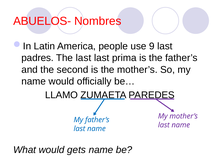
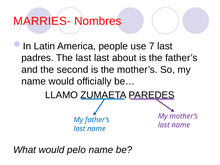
ABUELOS-: ABUELOS- -> MARRIES- (42, 21)
9: 9 -> 7 (152, 46)
prima: prima -> about (124, 58)
gets: gets -> pelo (76, 150)
